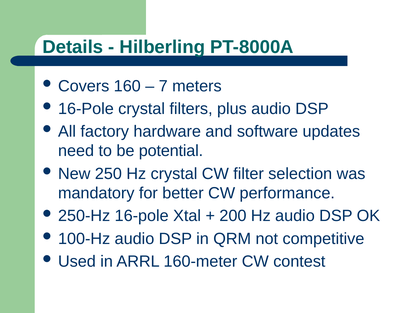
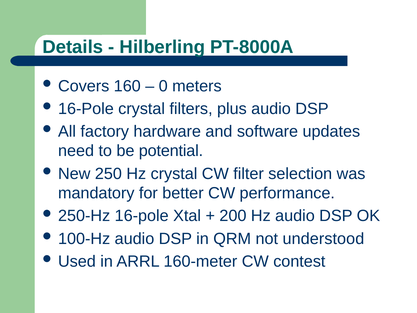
7: 7 -> 0 (163, 86)
competitive: competitive -> understood (323, 238)
